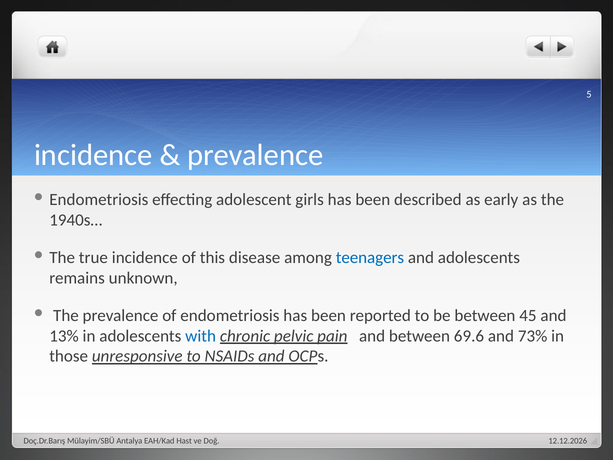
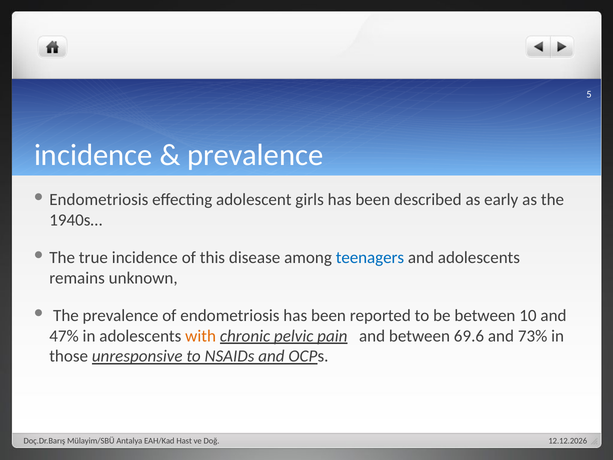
45: 45 -> 10 (528, 315)
13%: 13% -> 47% (64, 336)
with colour: blue -> orange (201, 336)
